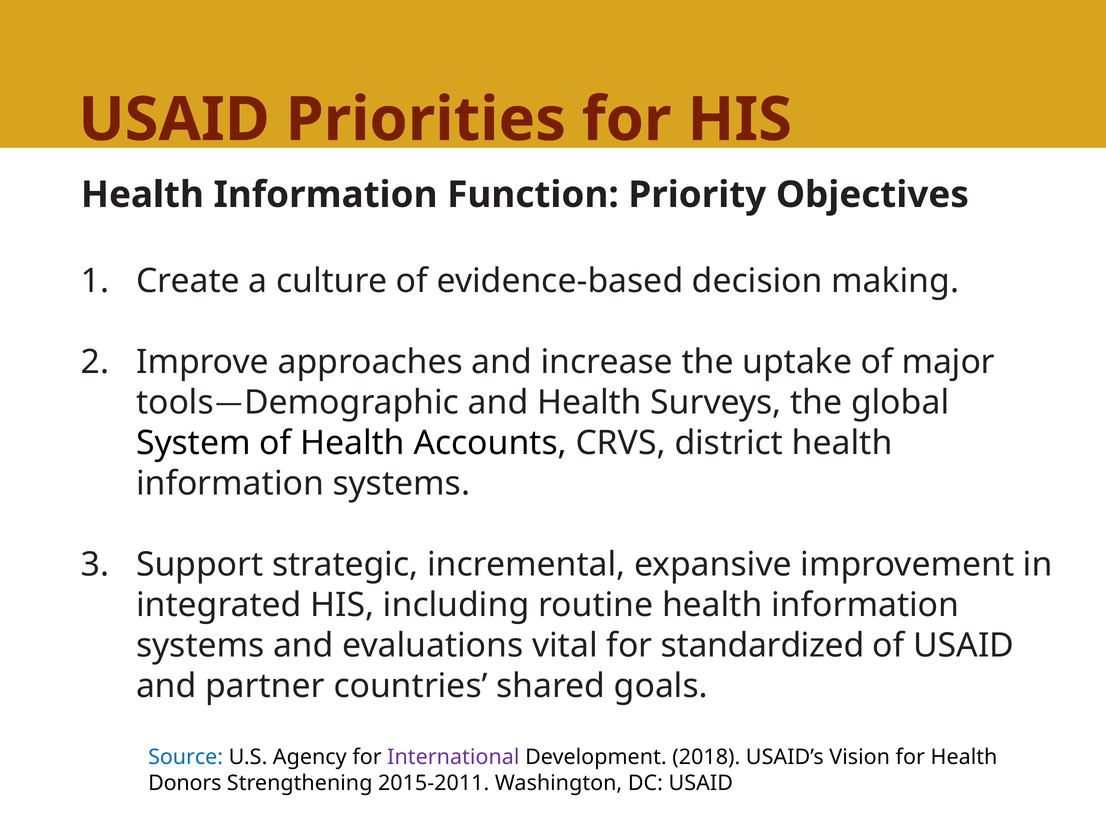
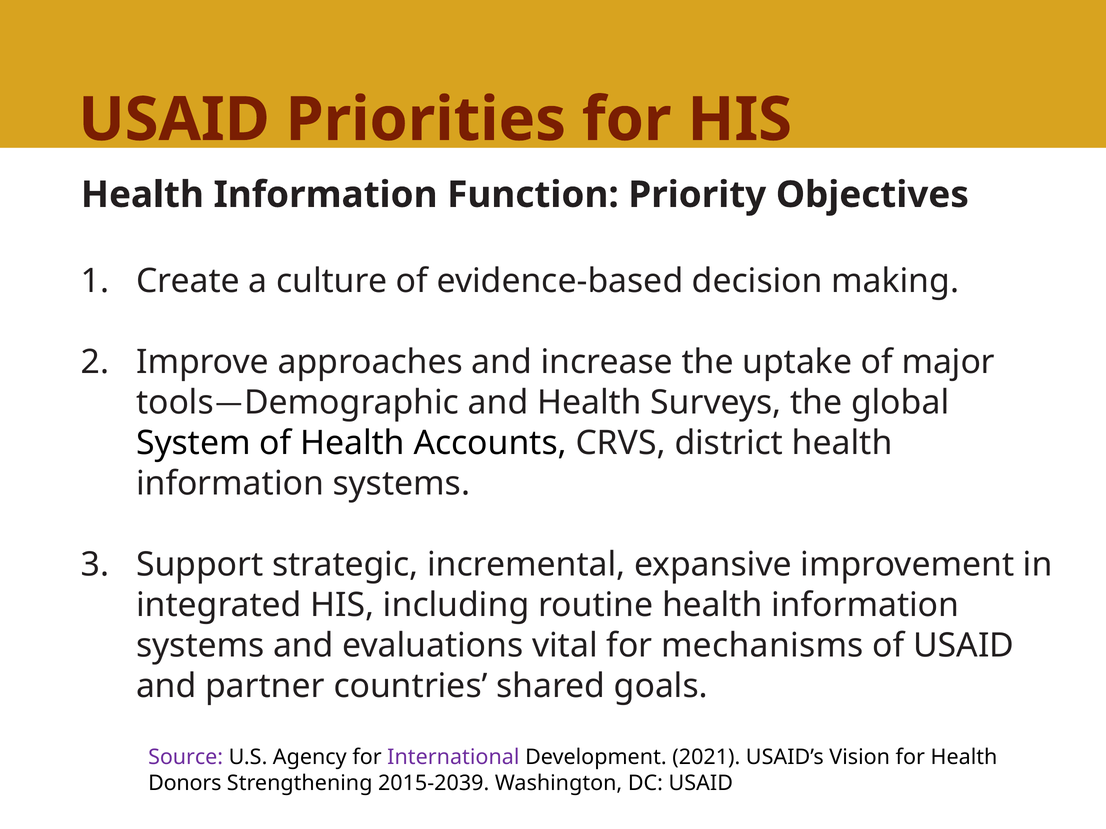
standardized: standardized -> mechanisms (762, 646)
Source colour: blue -> purple (186, 758)
2018: 2018 -> 2021 (706, 758)
2015-2011: 2015-2011 -> 2015-2039 (434, 784)
